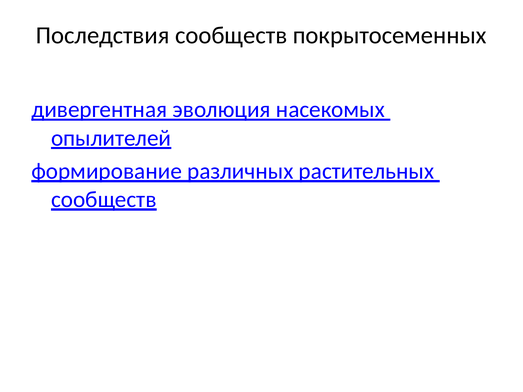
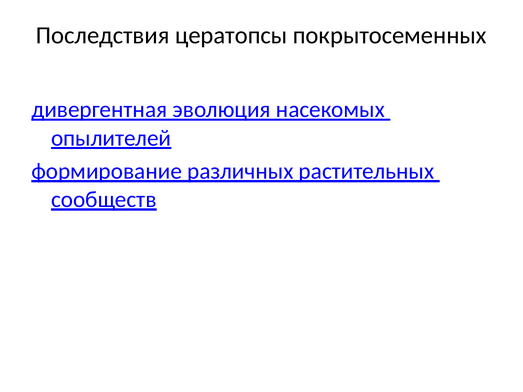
Последствия сообществ: сообществ -> цератопсы (231, 35)
